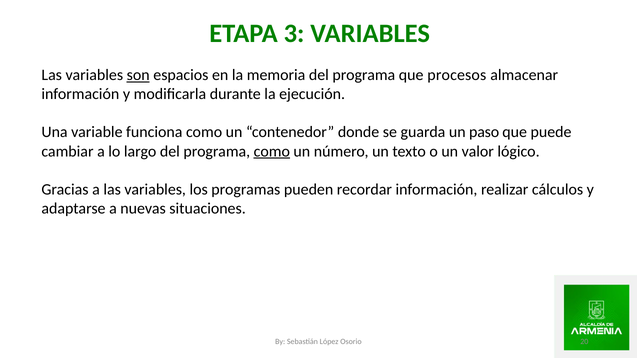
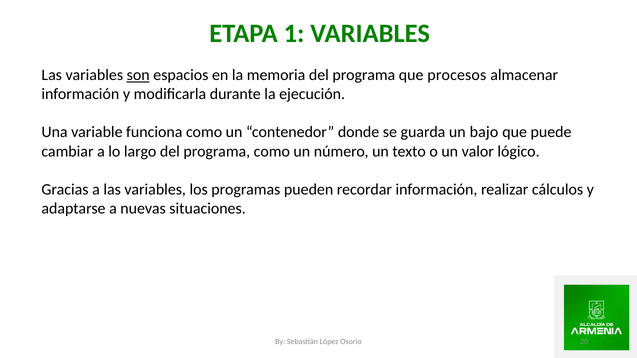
3: 3 -> 1 (294, 33)
paso: paso -> bajo (484, 132)
como underline: present -> none (272, 151)
